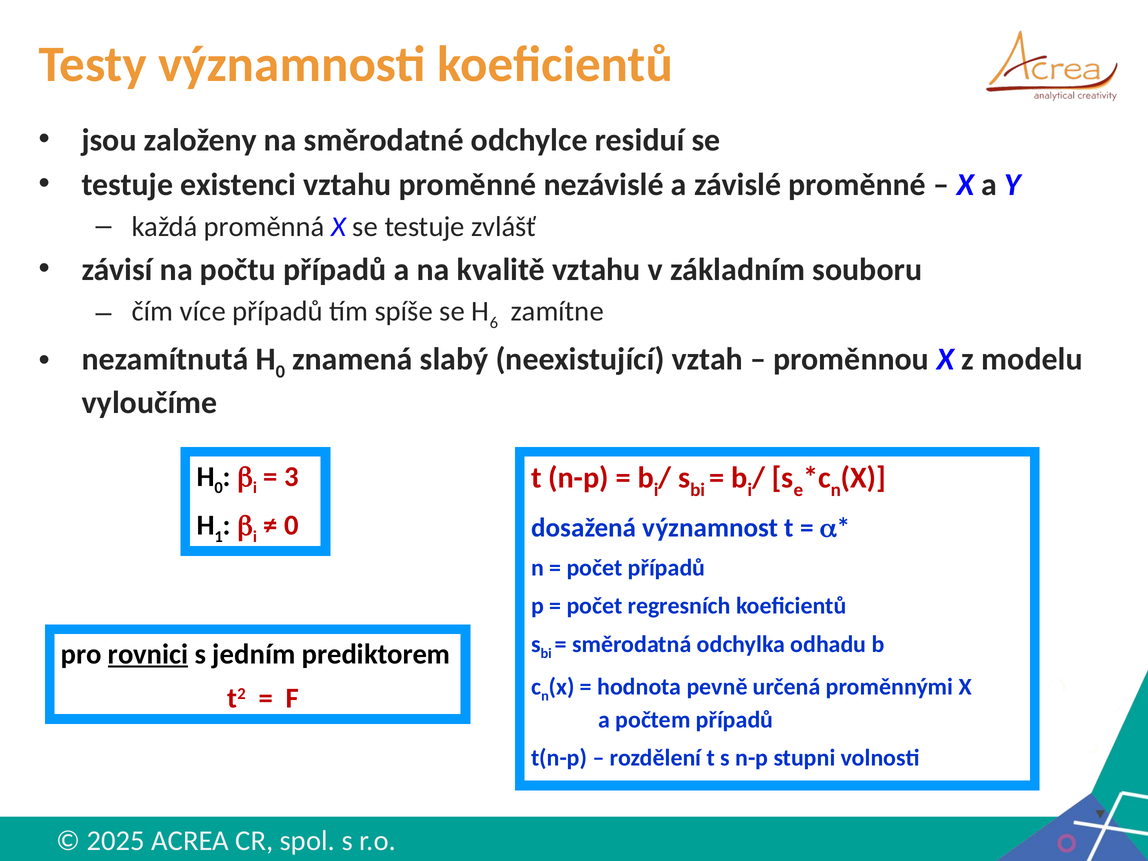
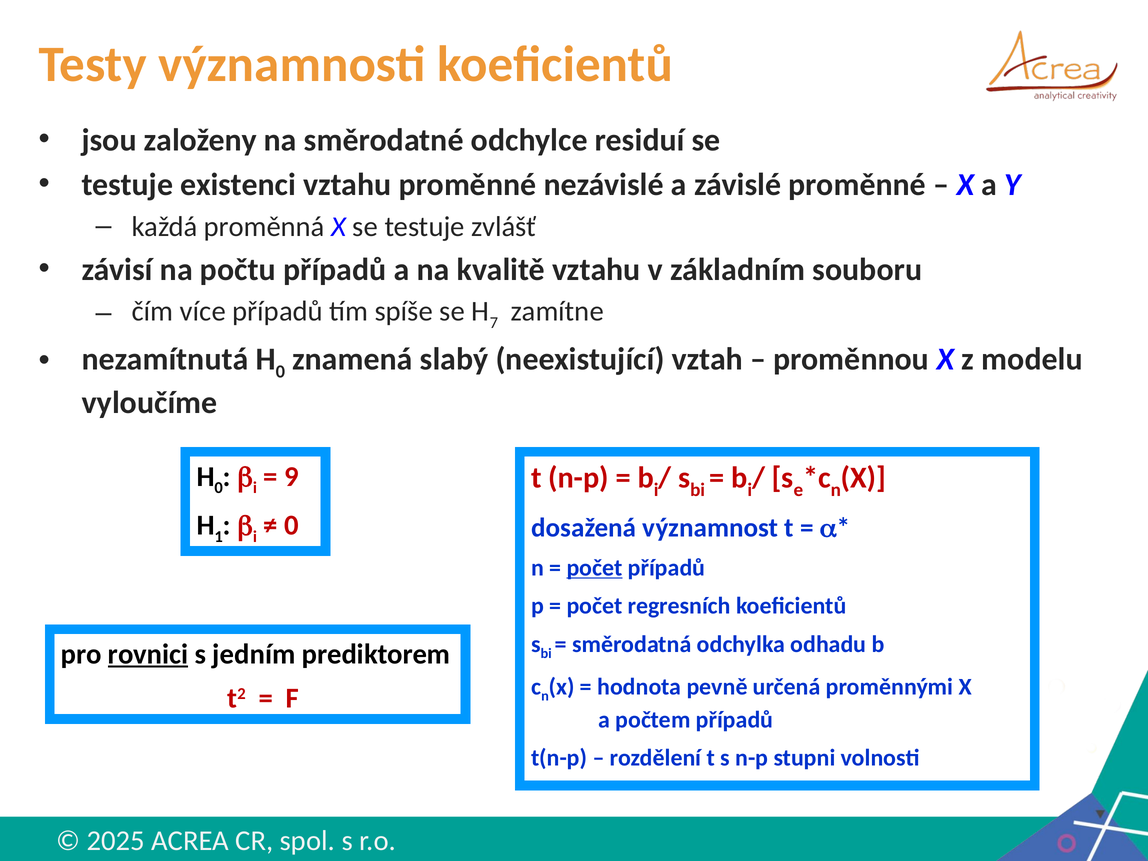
6: 6 -> 7 (494, 323)
3: 3 -> 9 (291, 477)
počet underline: none -> present (594, 568)
